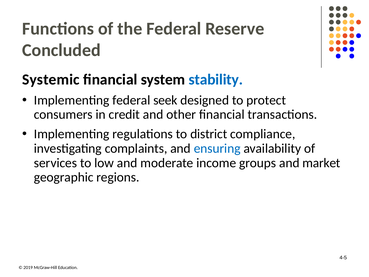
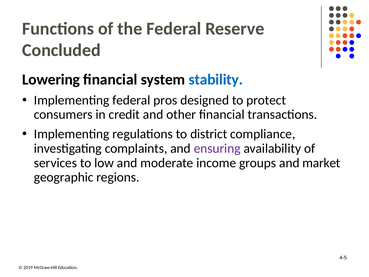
Systemic: Systemic -> Lowering (51, 79)
seek: seek -> pros (165, 100)
ensuring colour: blue -> purple (217, 148)
